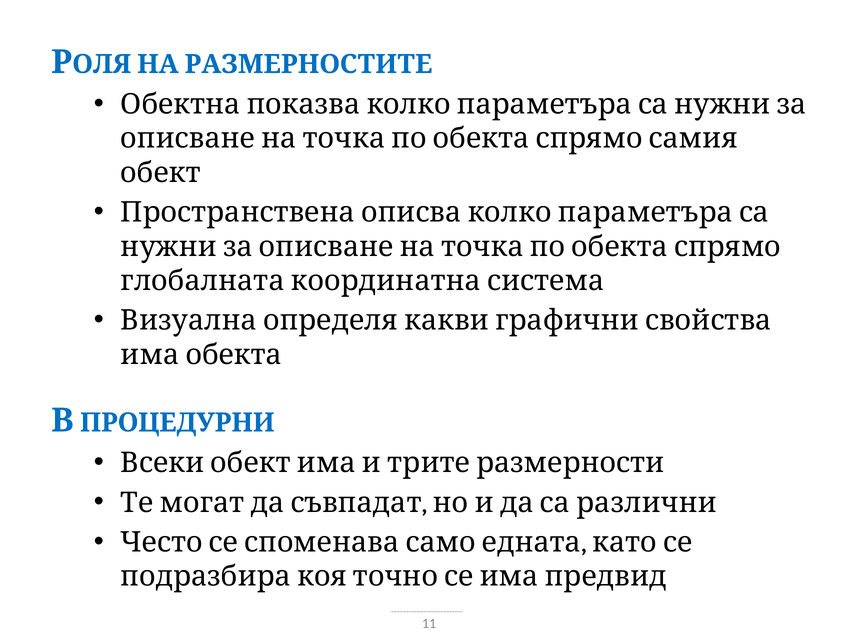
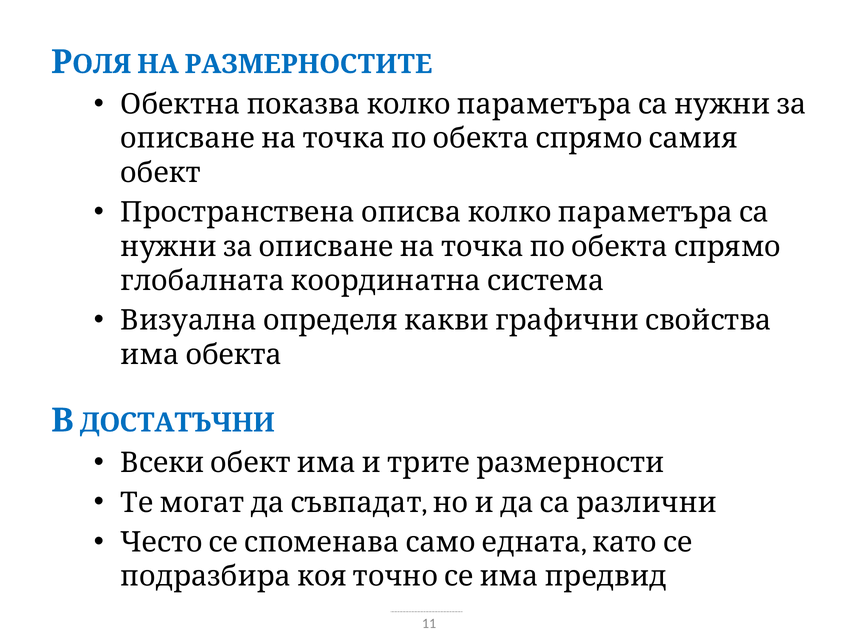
ПРОЦЕДУРНИ: ПРОЦЕДУРНИ -> ДОСТАТЪЧНИ (177, 422)
